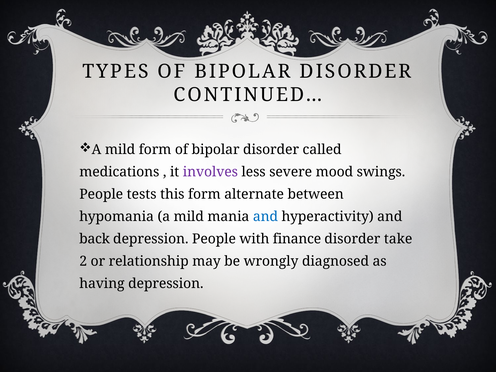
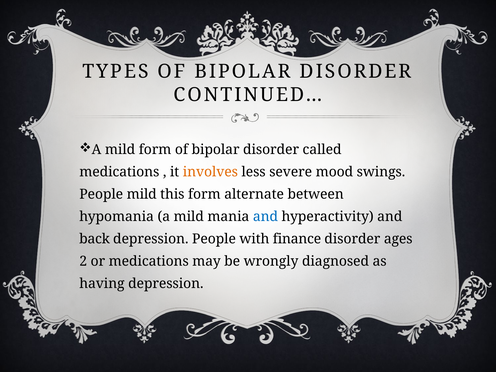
involves colour: purple -> orange (210, 172)
People tests: tests -> mild (142, 194)
take: take -> ages (398, 239)
or relationship: relationship -> medications (149, 261)
